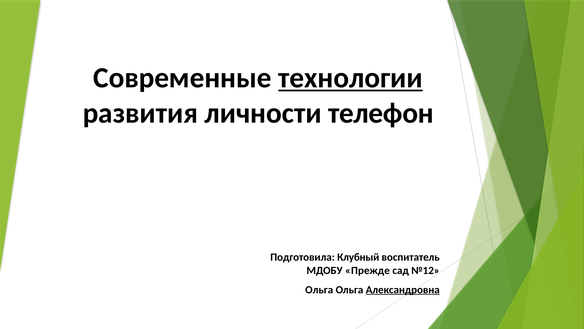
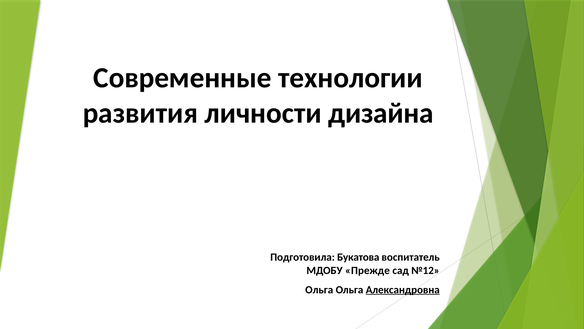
технологии underline: present -> none (350, 78)
телефон: телефон -> дизайна (381, 113)
Клубный: Клубный -> Букатова (358, 257)
